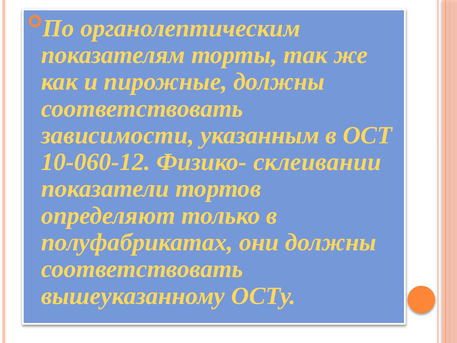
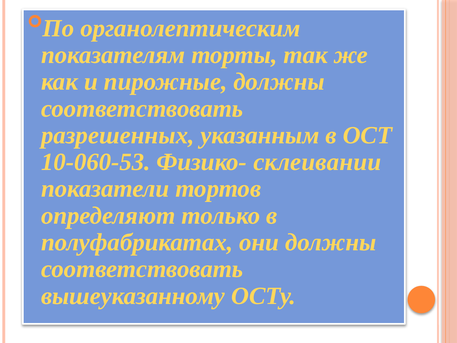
зависимости: зависимости -> разрешенных (118, 135)
10-060-12: 10-060-12 -> 10-060-53 (96, 162)
